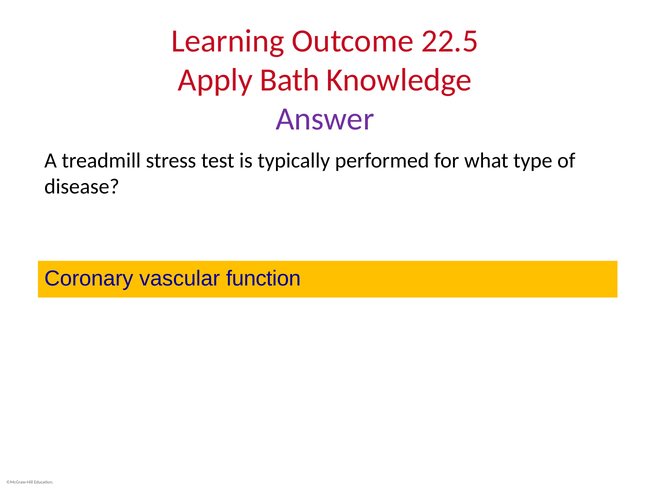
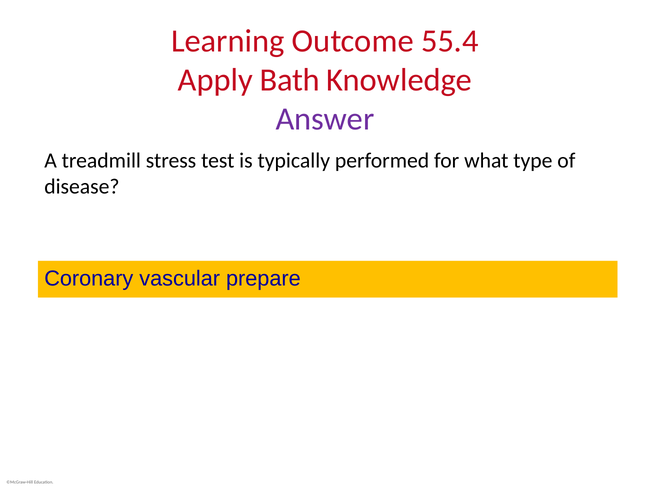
22.5: 22.5 -> 55.4 (450, 41)
function: function -> prepare (263, 279)
